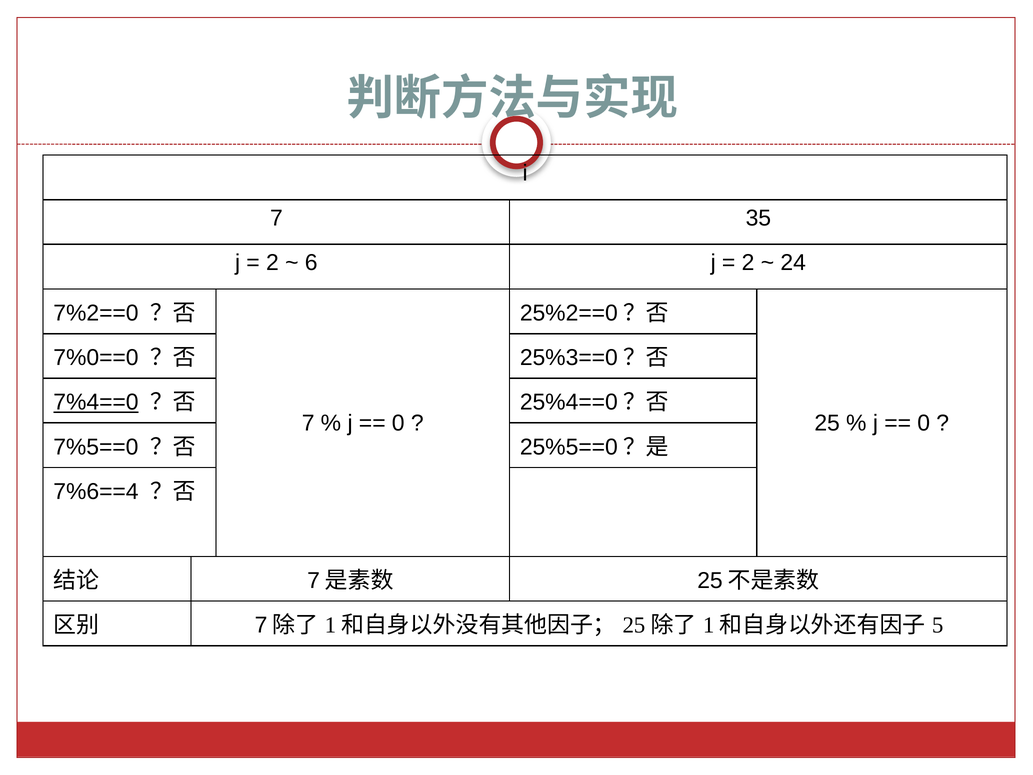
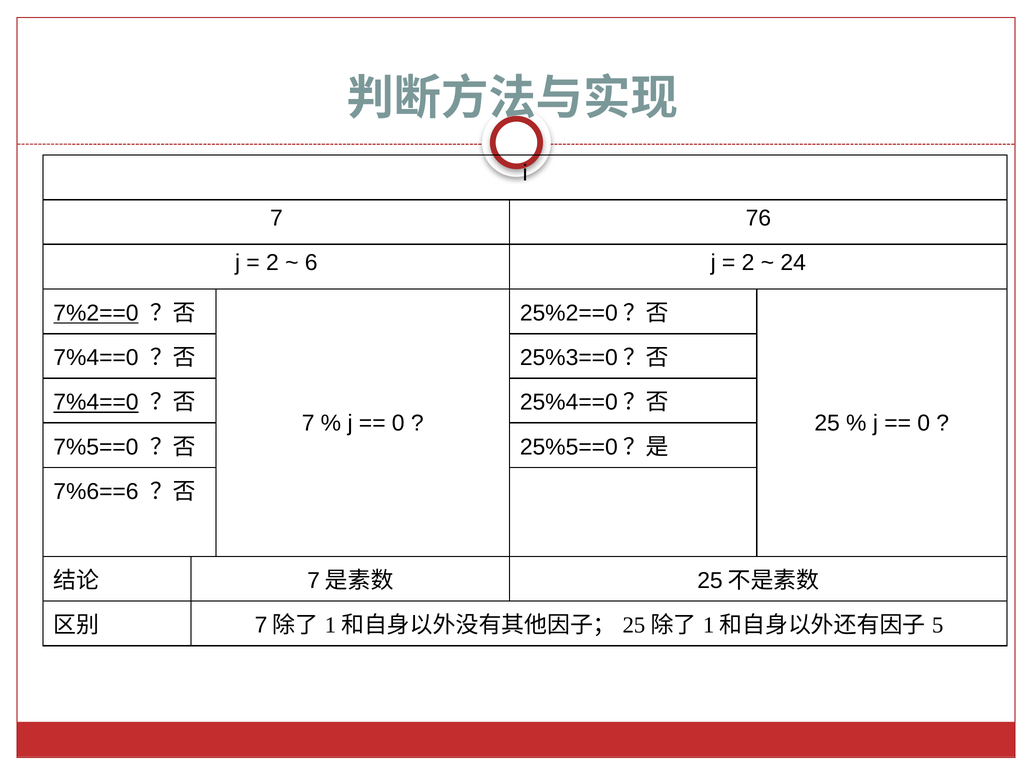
35: 35 -> 76 (758, 218)
7%2==0 underline: none -> present (96, 313)
7%0==0: 7%0==0 -> 7%4==0 (96, 358)
7%6==4: 7%6==4 -> 7%6==6 (96, 491)
